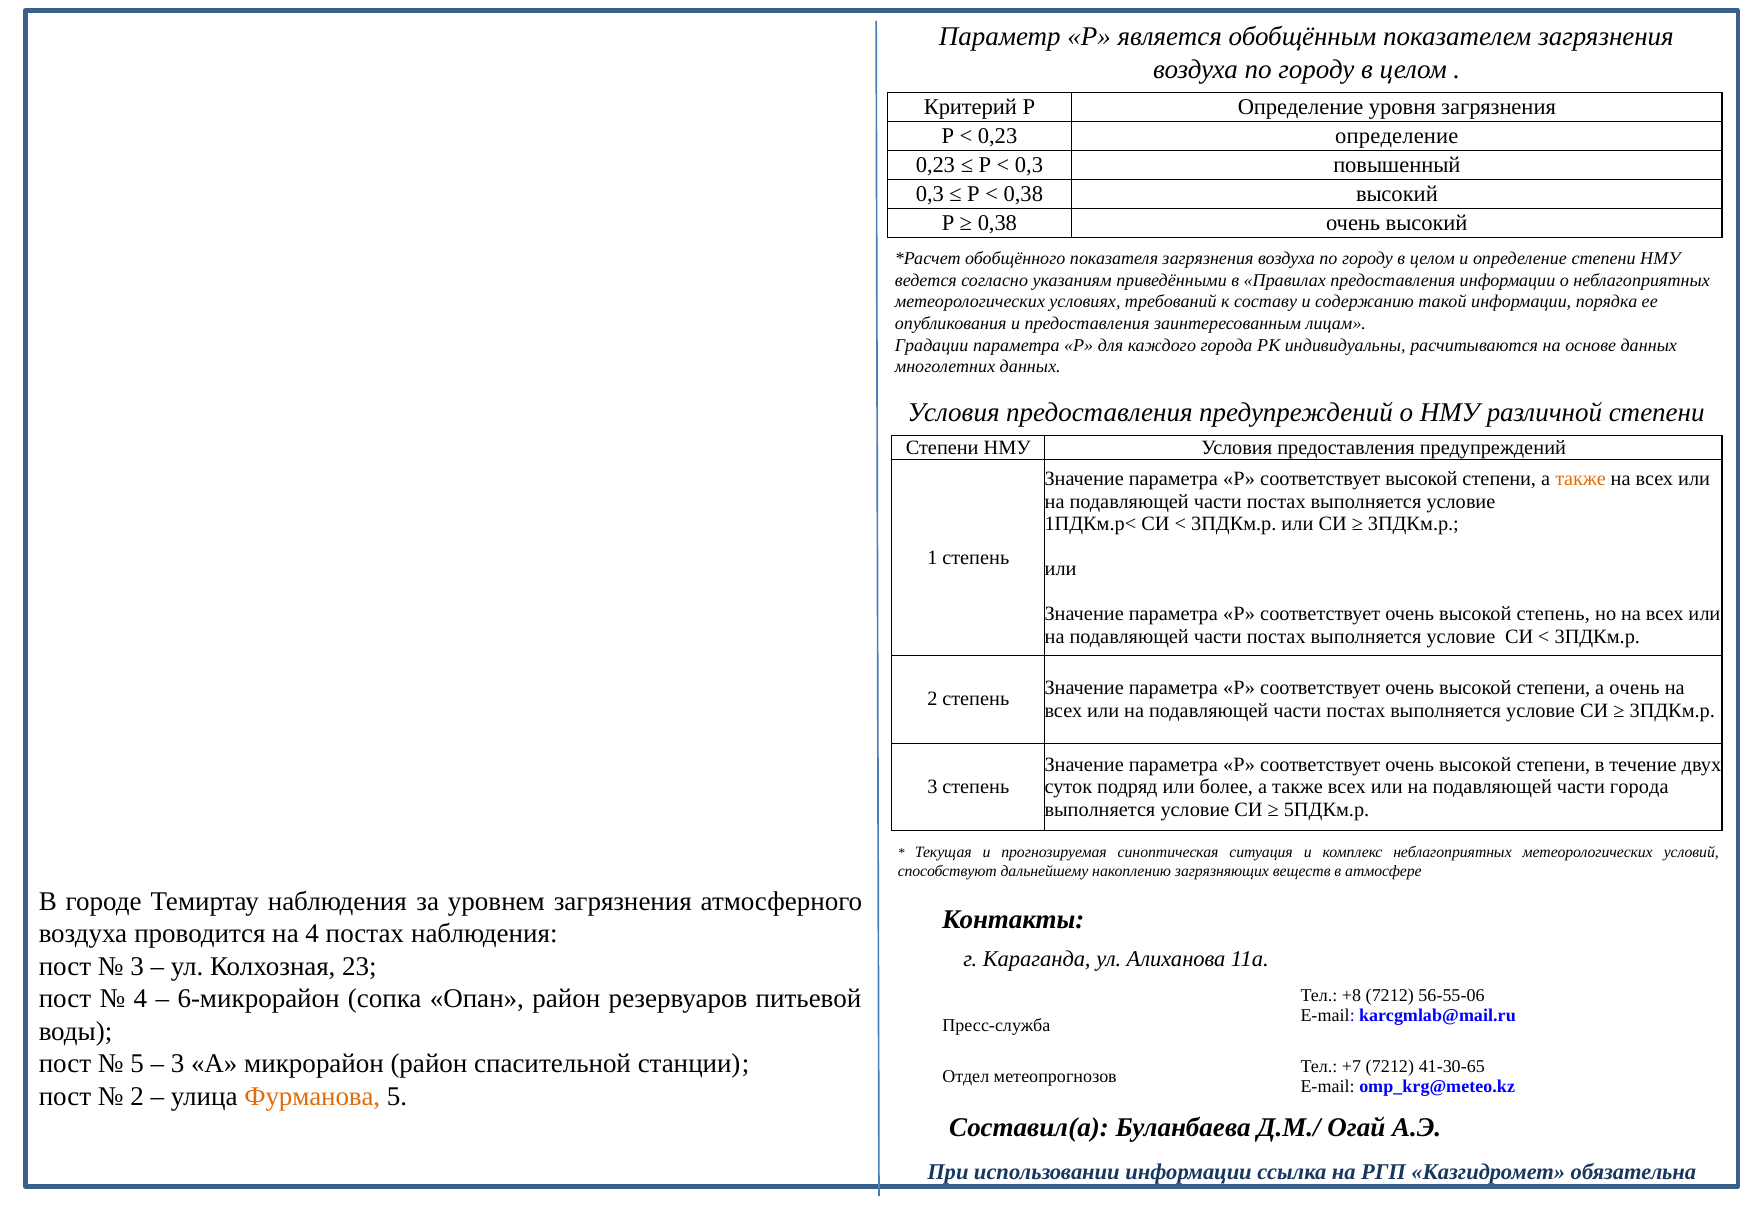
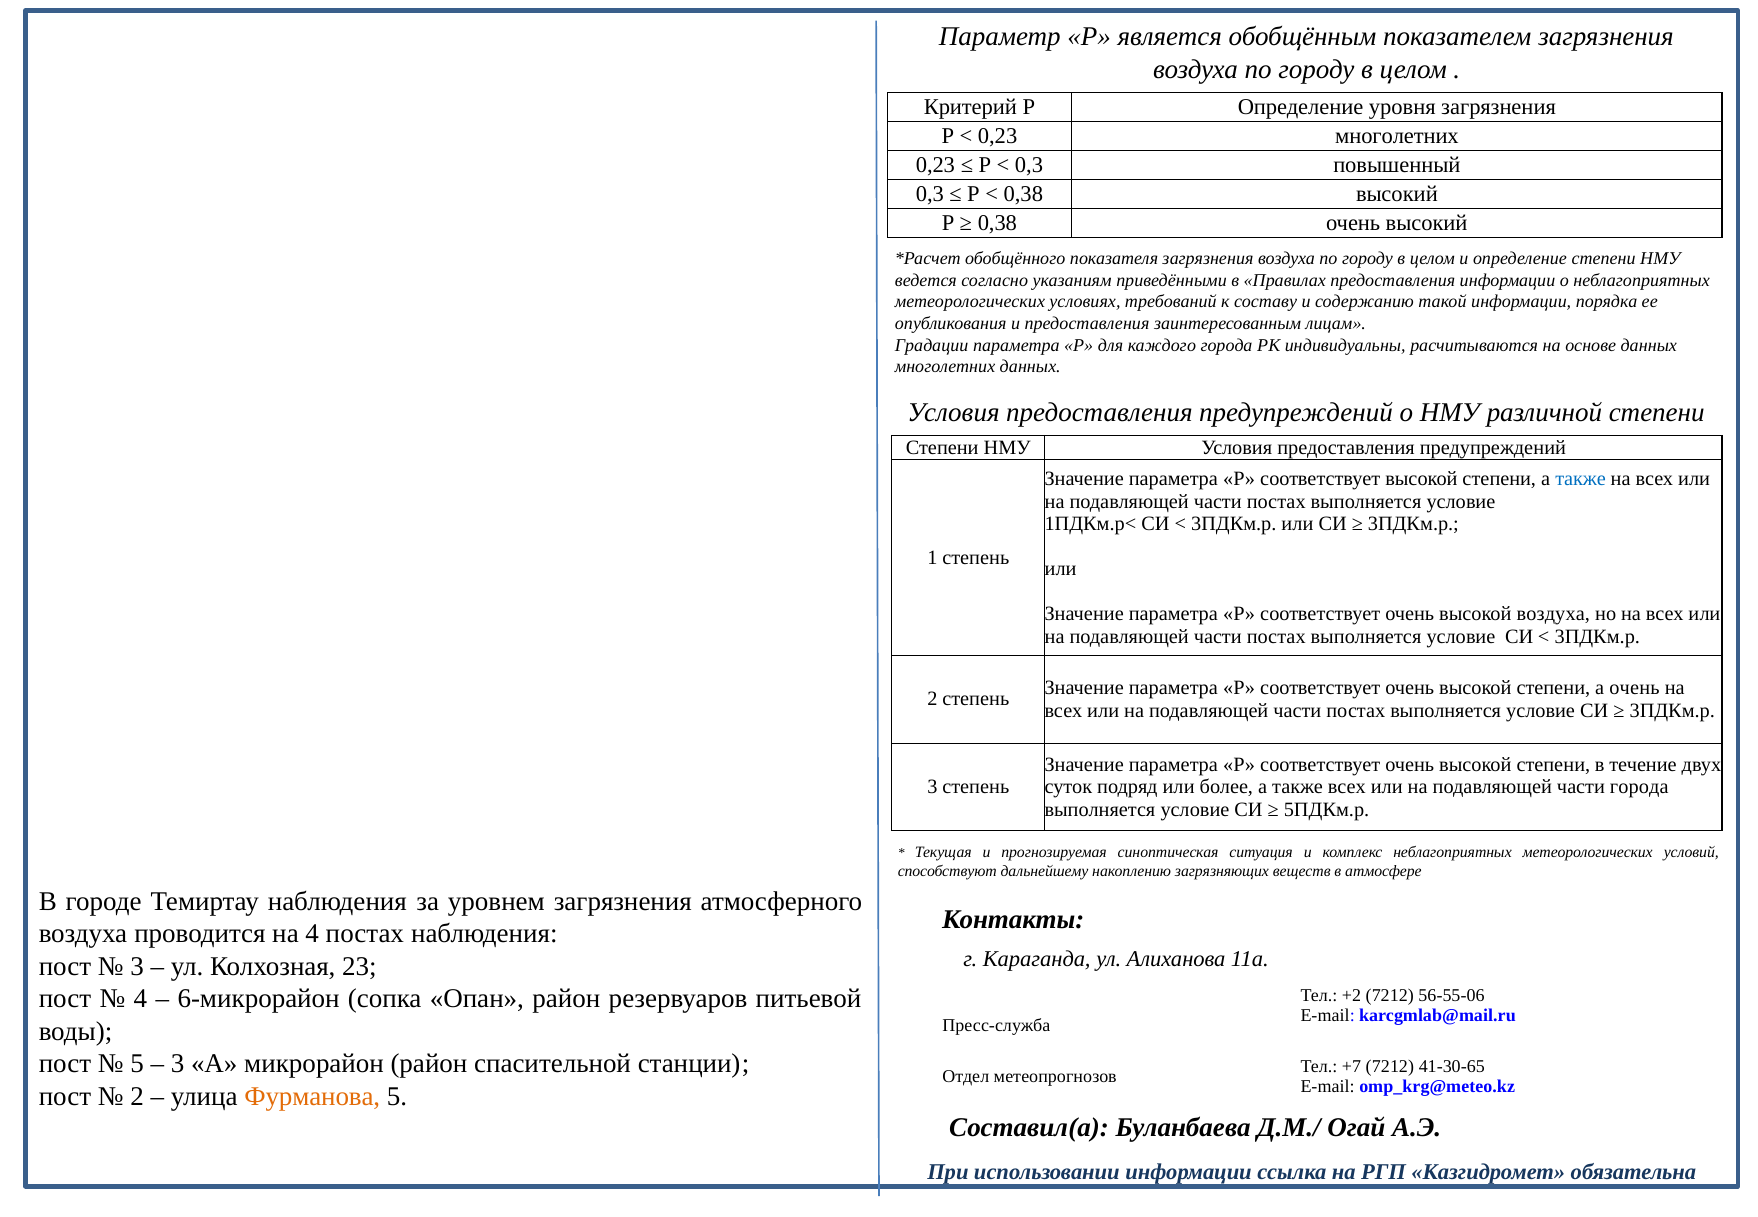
0,23 определение: определение -> многолетних (1397, 136)
также colour: orange -> blue (1581, 479)
высокой степень: степень -> воздуха (1553, 614)
+8: +8 -> +2 (1351, 996)
